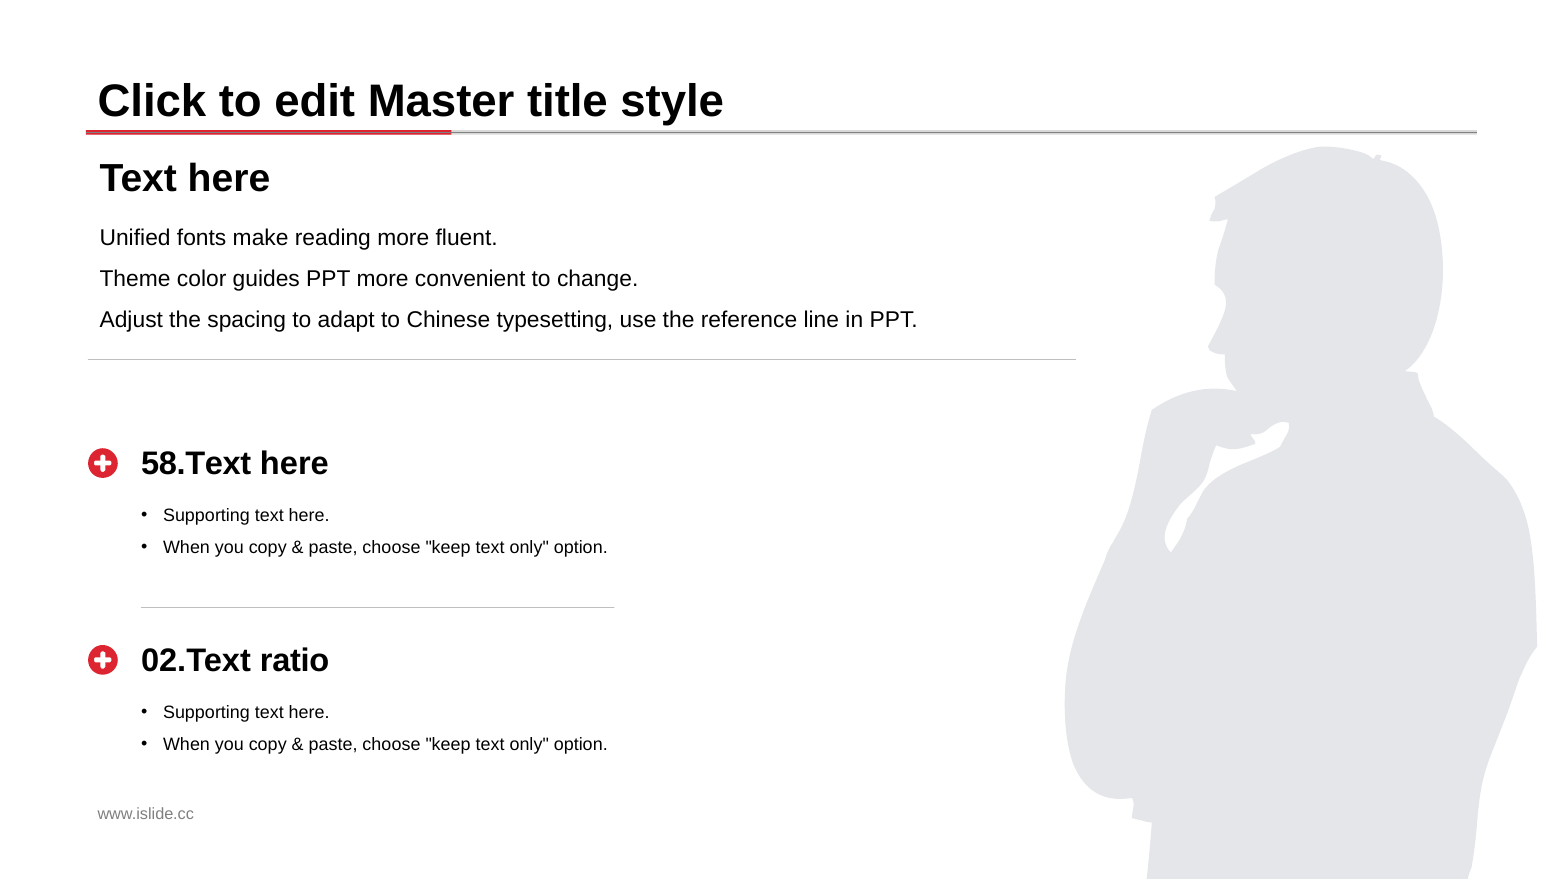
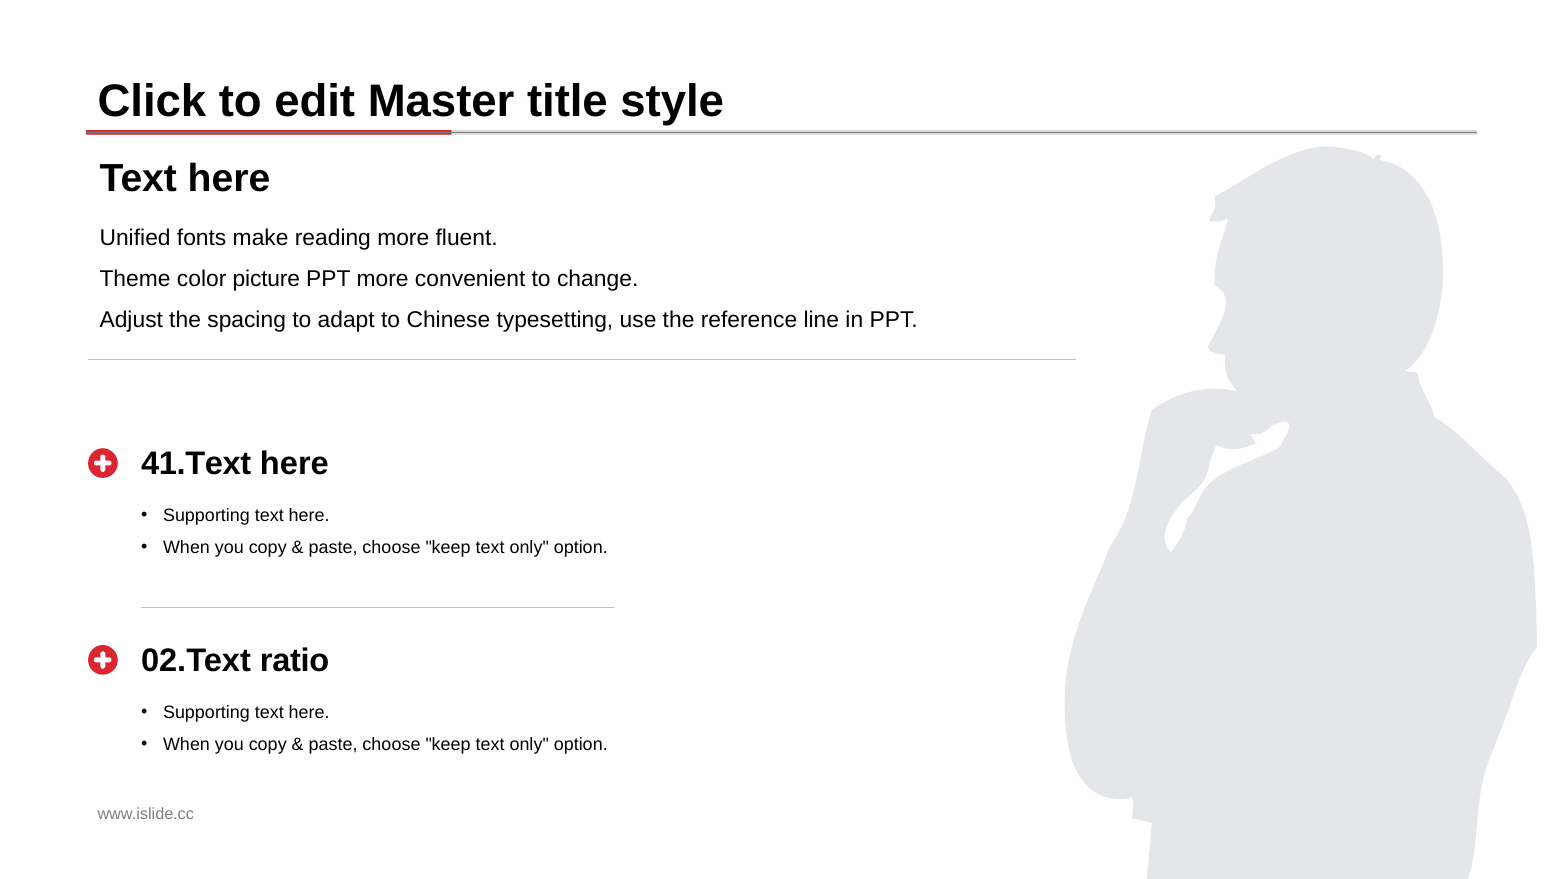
guides: guides -> picture (266, 279)
58.Text: 58.Text -> 41.Text (196, 464)
